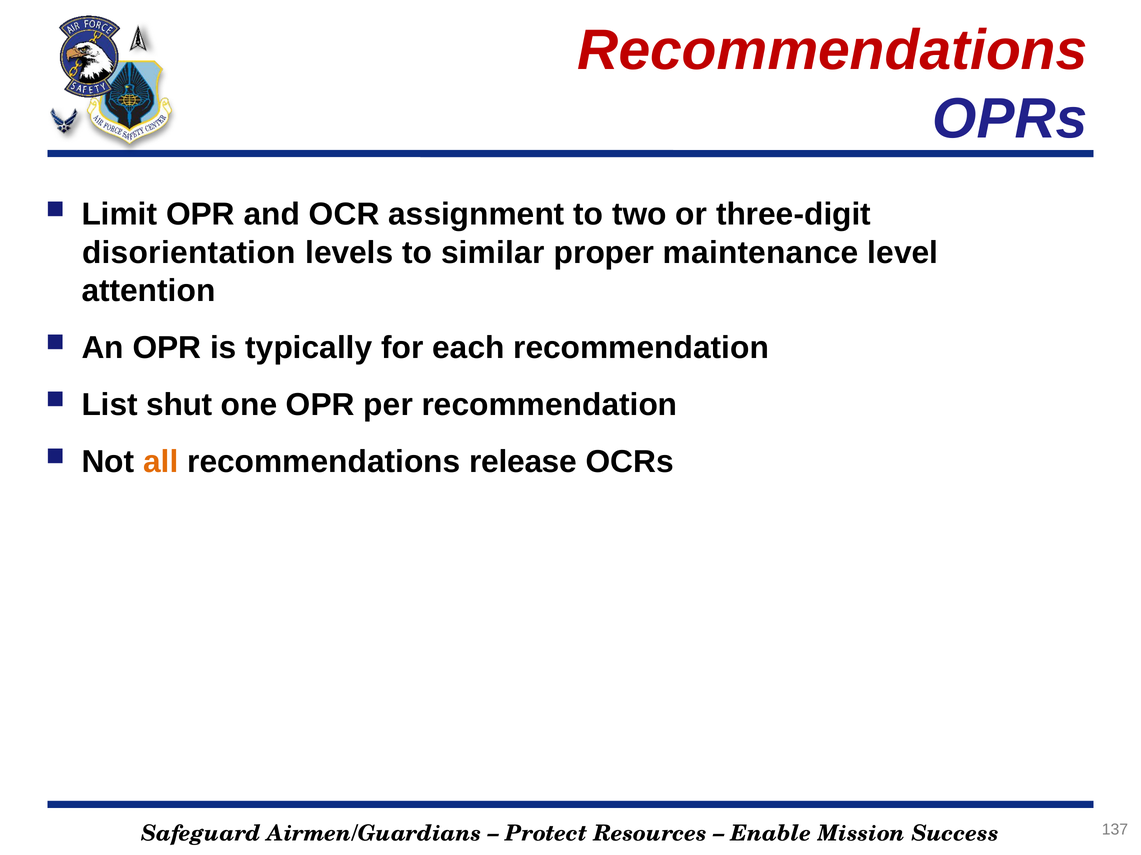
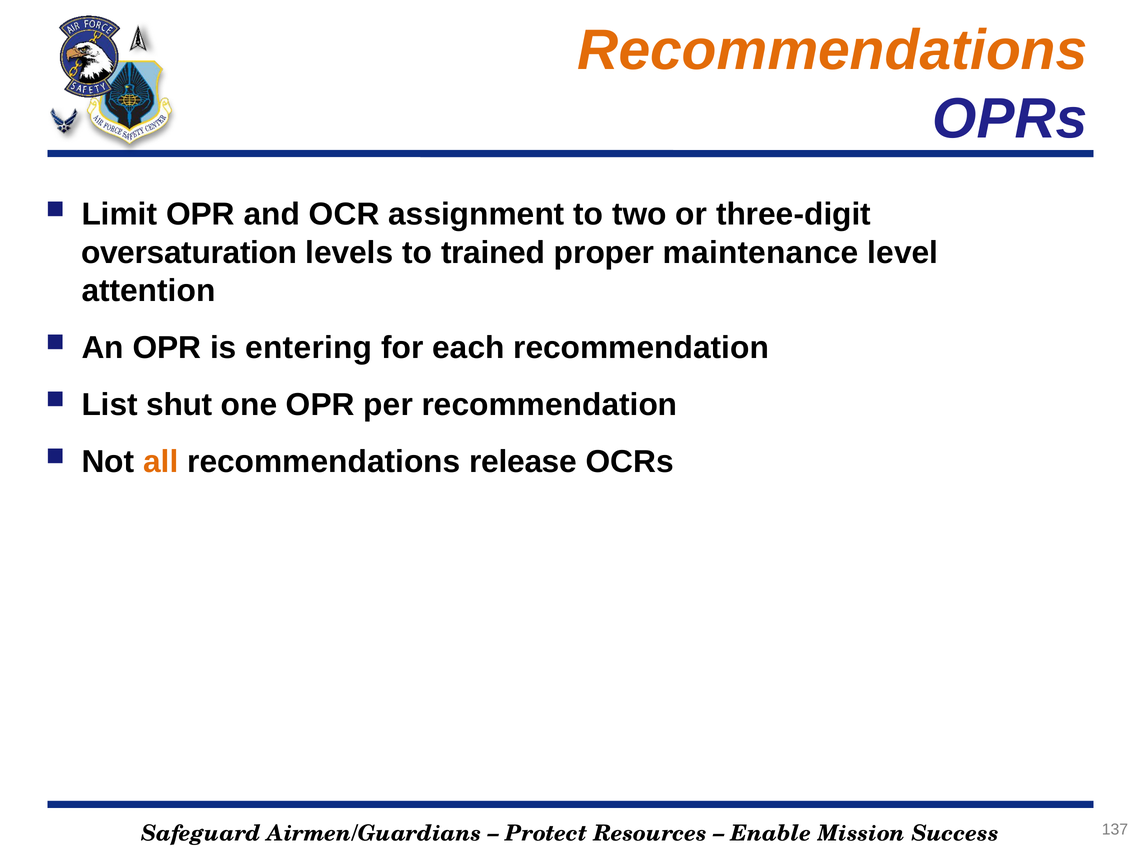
Recommendations colour: red -> orange (832, 51)
disorientation: disorientation -> oversaturation (189, 253)
similar: similar -> trained (493, 253)
typically: typically -> entering (309, 348)
